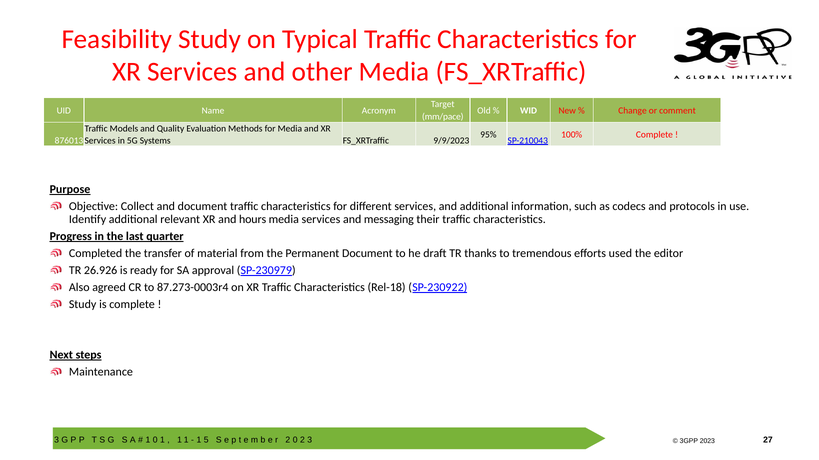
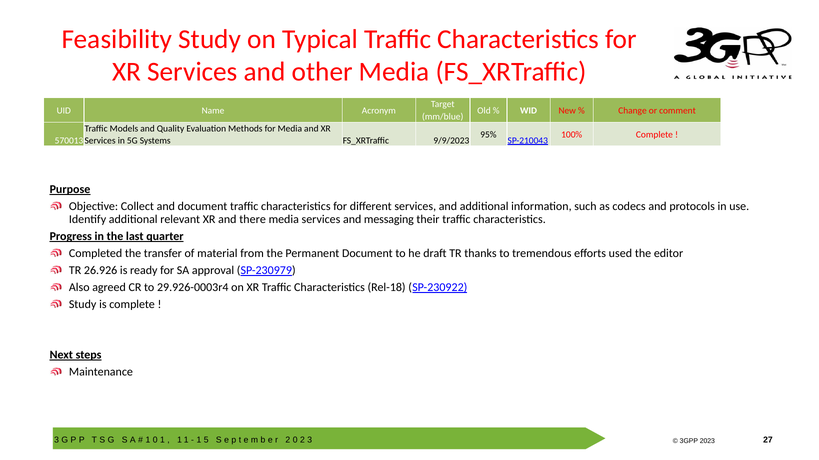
mm/pace: mm/pace -> mm/blue (443, 117)
876013: 876013 -> 570013 (69, 141)
hours: hours -> there (253, 220)
87.273-0003r4: 87.273-0003r4 -> 29.926-0003r4 (193, 288)
